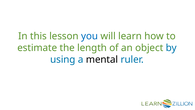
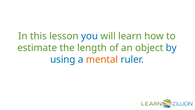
mental colour: black -> orange (102, 59)
